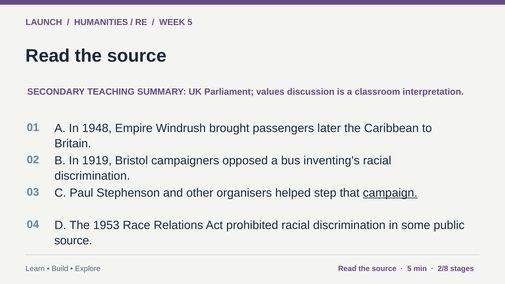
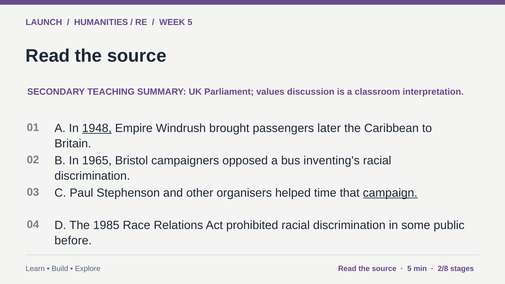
1948 underline: none -> present (97, 128)
1919: 1919 -> 1965 (97, 161)
step: step -> time (325, 193)
1953: 1953 -> 1985 (106, 225)
source: source -> before (73, 241)
